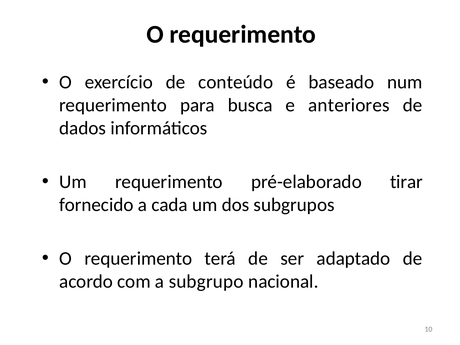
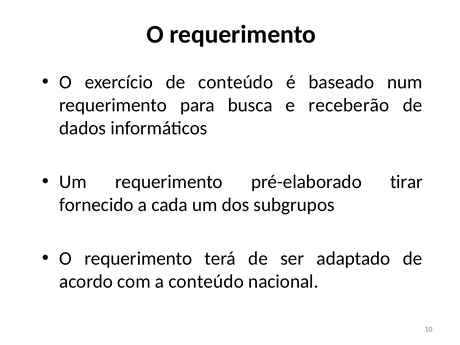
anteriores: anteriores -> receberão (349, 105)
a subgrupo: subgrupo -> conteúdo (206, 282)
